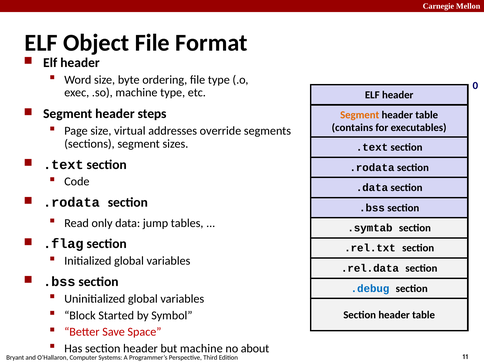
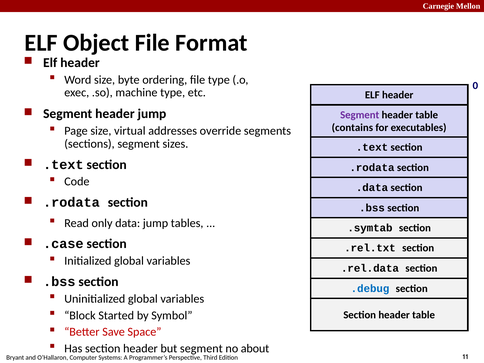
header steps: steps -> jump (152, 114)
Segment colour: orange -> purple (360, 115)
.flag: .flag -> .case (63, 244)
but machine: machine -> segment (201, 349)
